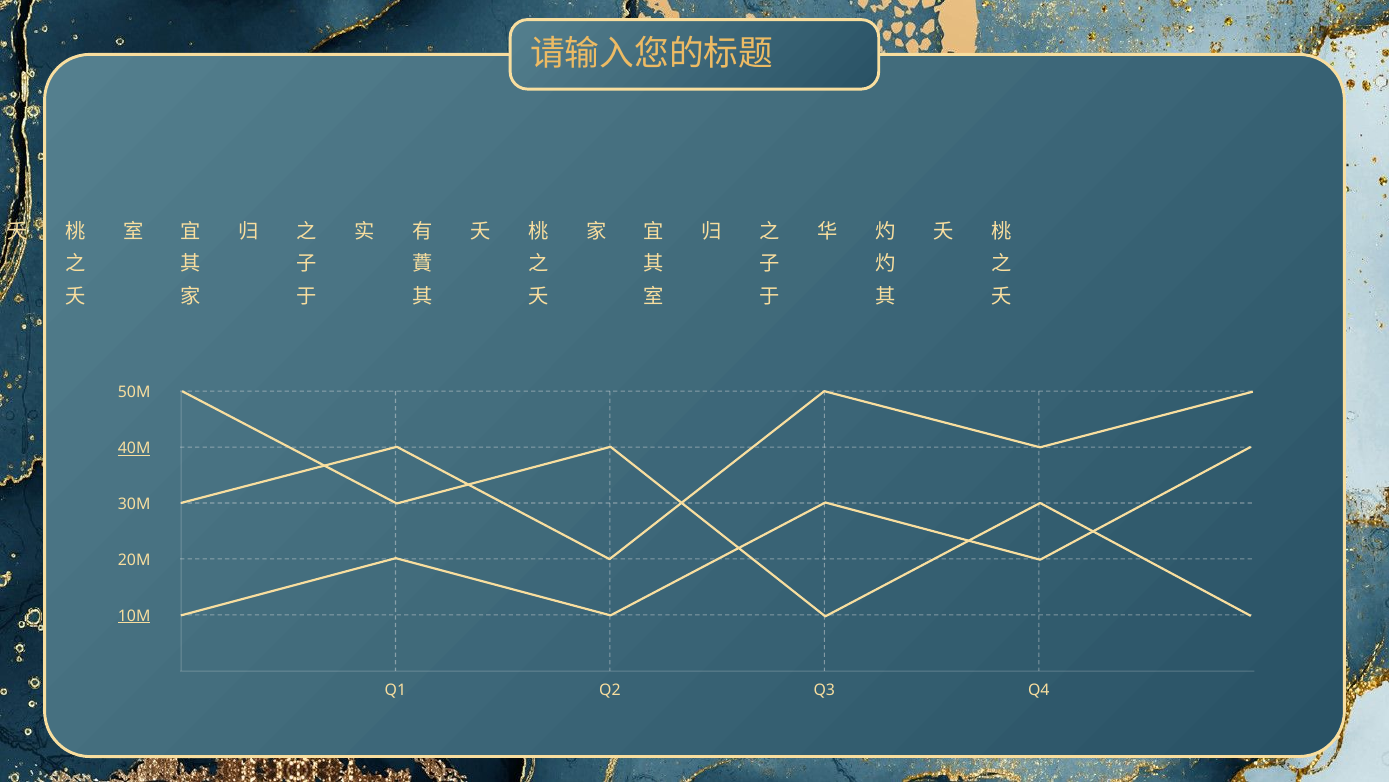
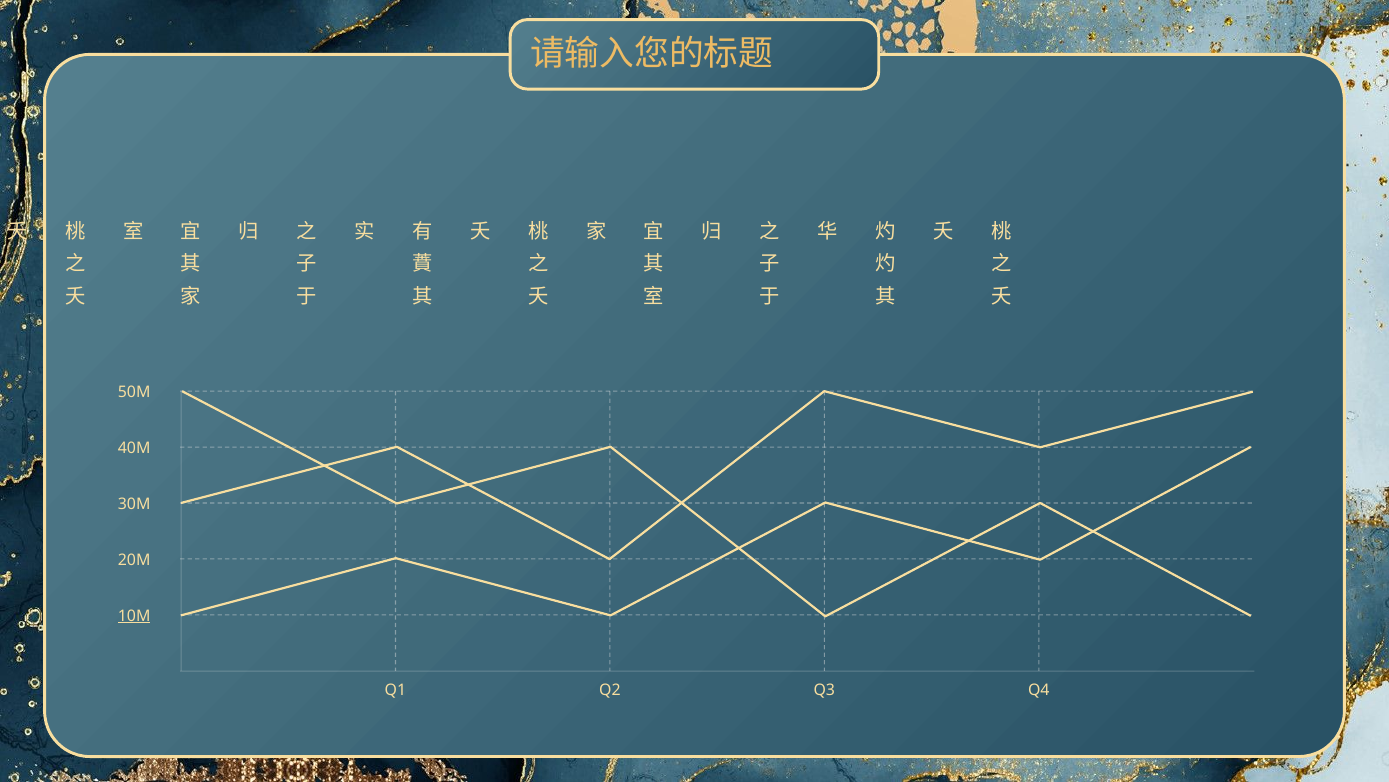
40M underline: present -> none (134, 448)
